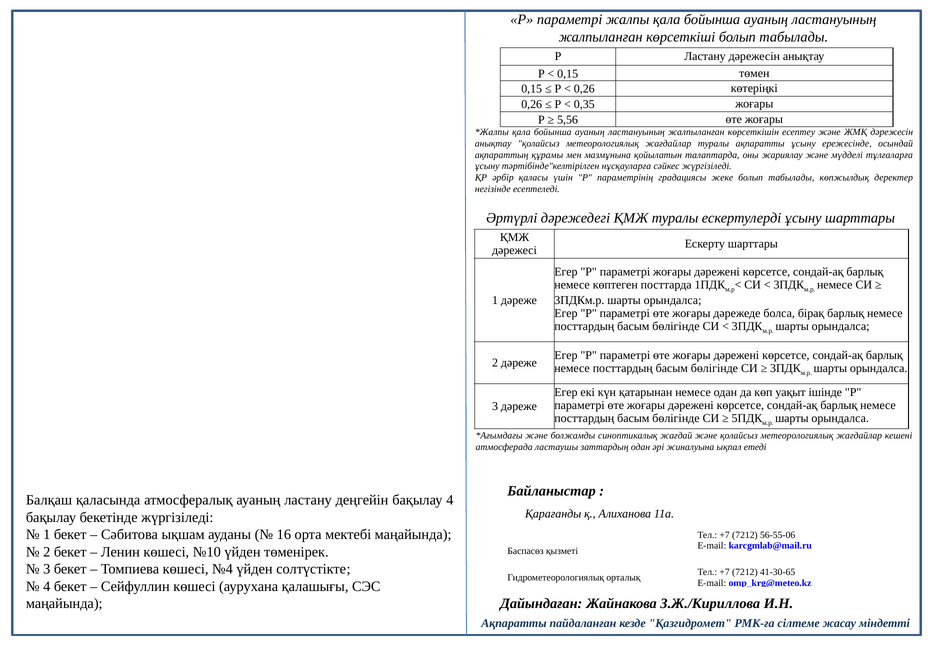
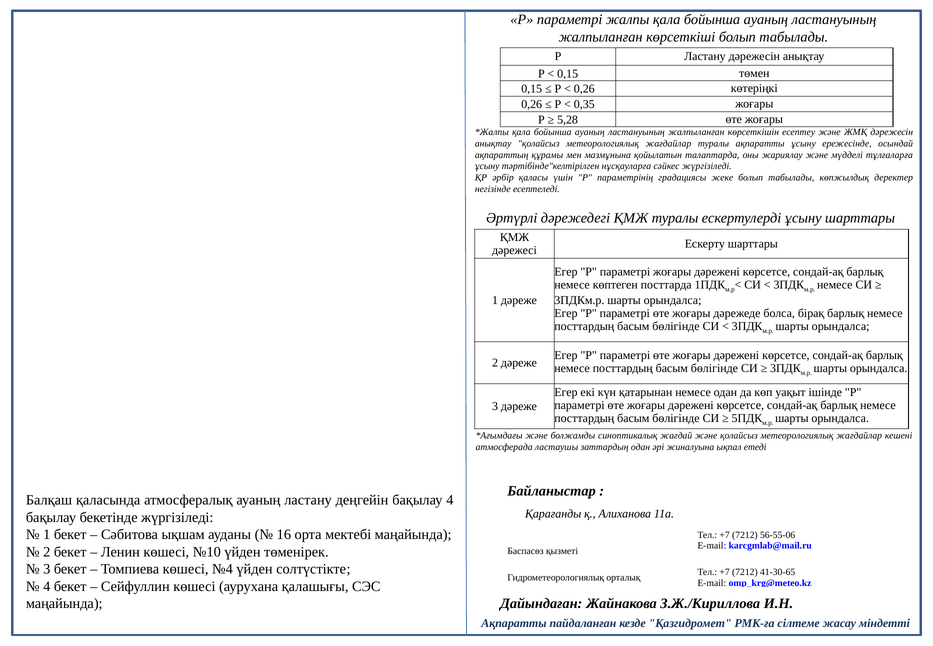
5,56: 5,56 -> 5,28 (568, 120)
